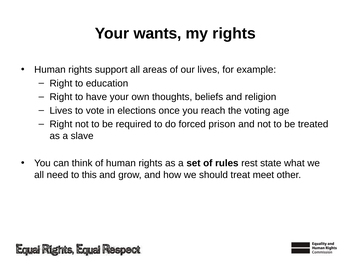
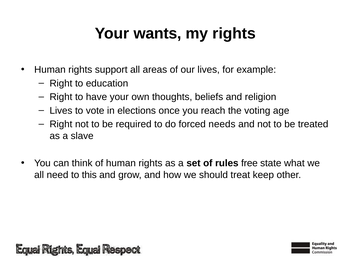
prison: prison -> needs (222, 124)
rest: rest -> free (249, 163)
meet: meet -> keep (263, 175)
